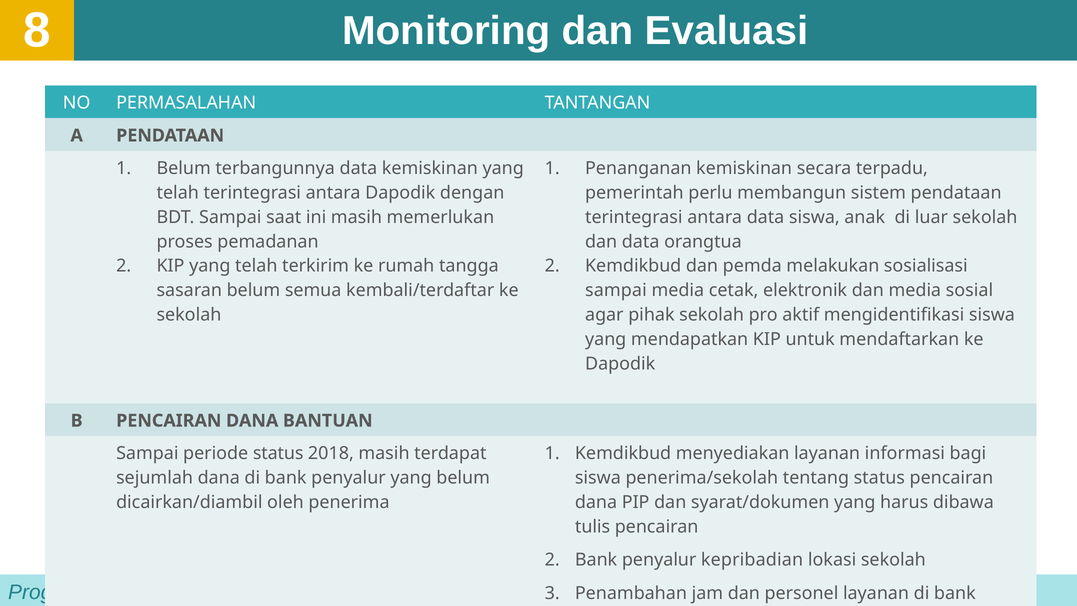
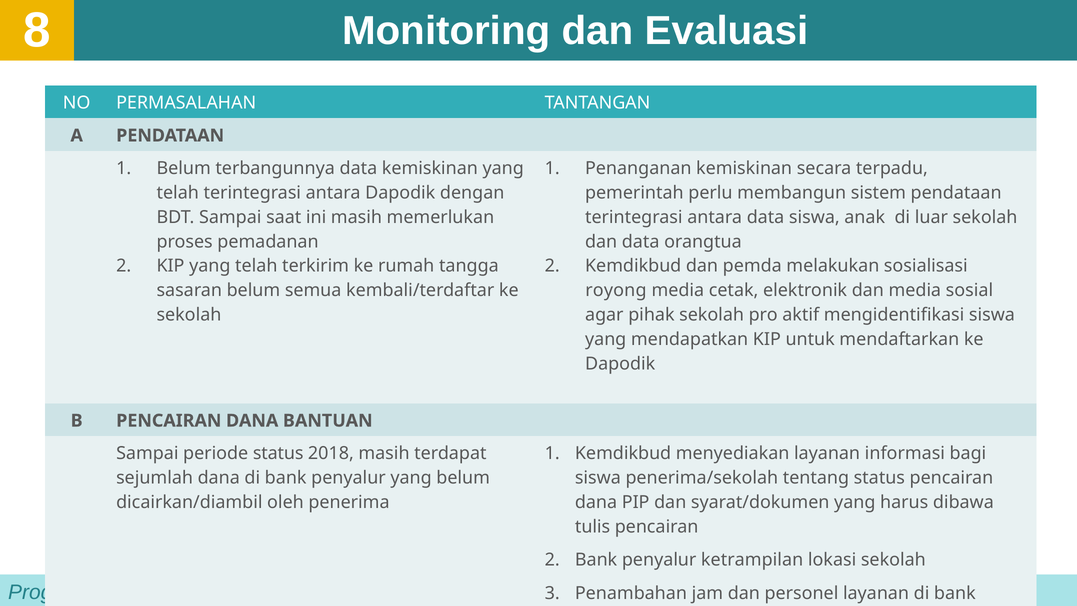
sampai: sampai -> royong (616, 290)
kepribadian: kepribadian -> ketrampilan (752, 560)
